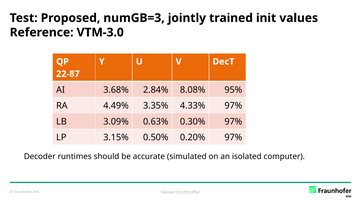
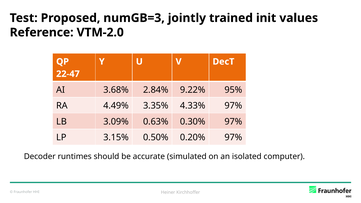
VTM-3.0: VTM-3.0 -> VTM-2.0 (100, 32)
22-87: 22-87 -> 22-47 (68, 74)
8.08%: 8.08% -> 9.22% (193, 90)
